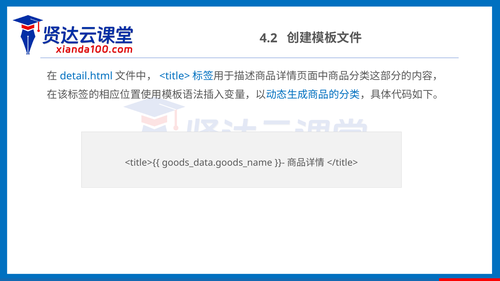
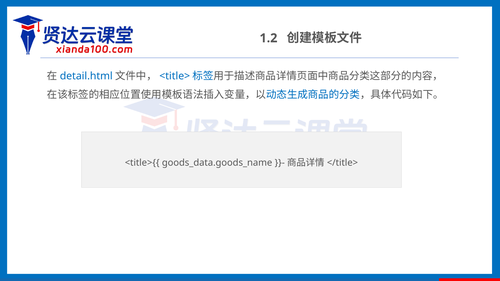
4.2: 4.2 -> 1.2 (268, 38)
